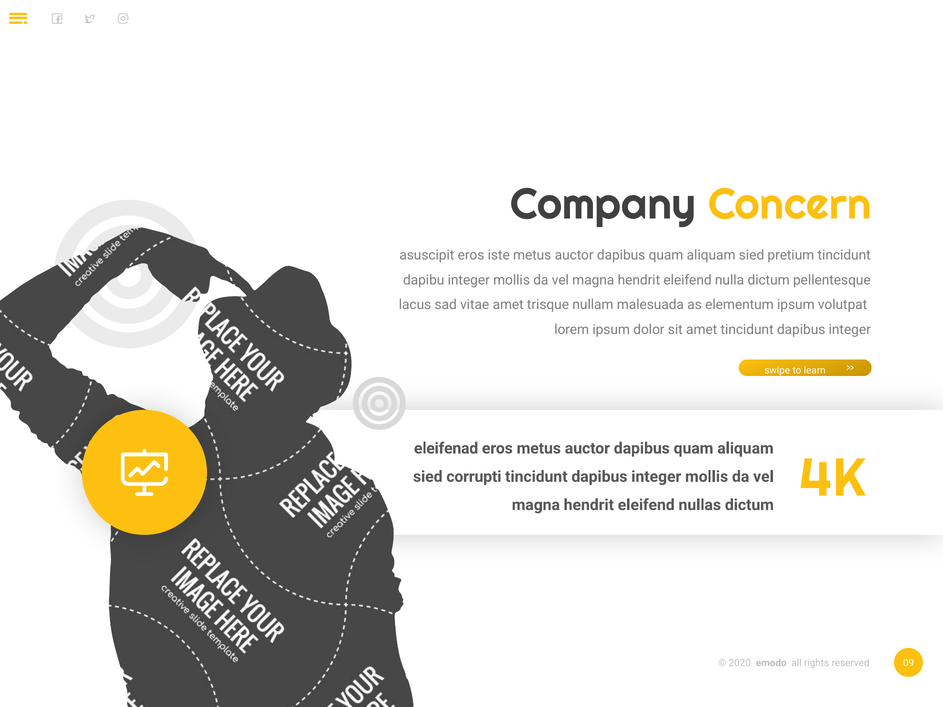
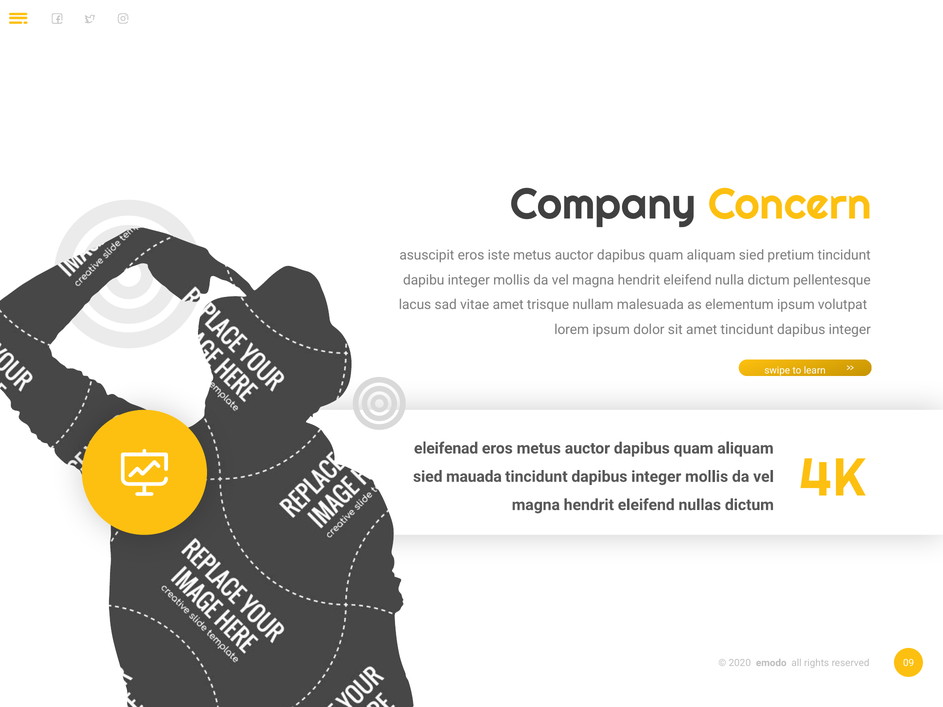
corrupti: corrupti -> mauada (474, 477)
